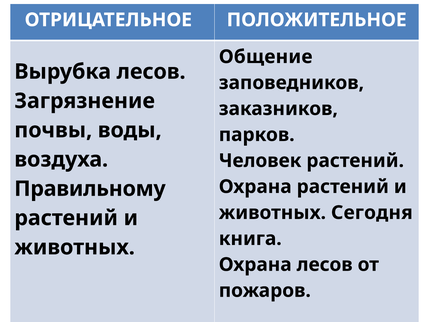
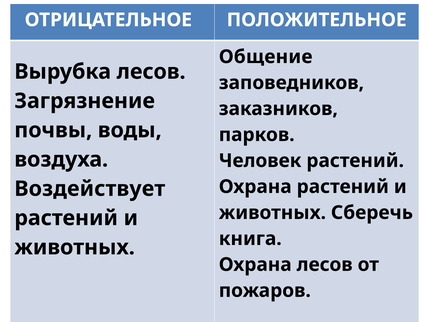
Правильному: Правильному -> Воздействует (90, 189)
Сегодня: Сегодня -> Сберечь (372, 212)
